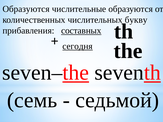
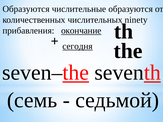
букву: букву -> ninety (136, 20)
составных: составных -> окончание (81, 31)
